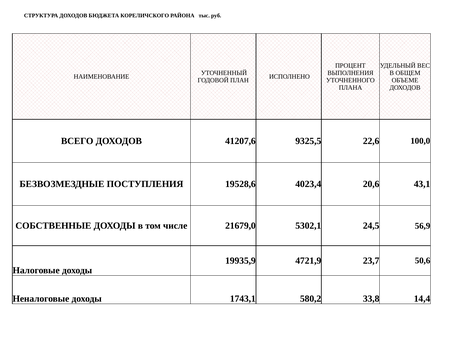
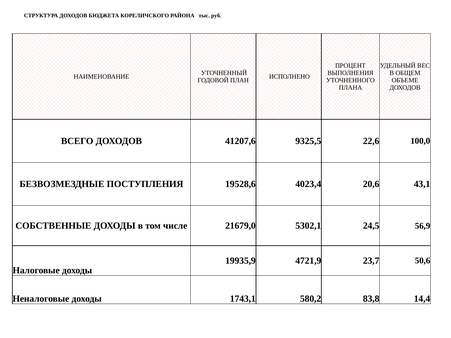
33,8: 33,8 -> 83,8 (371, 299)
